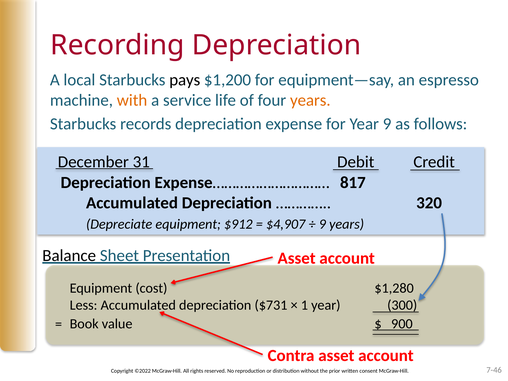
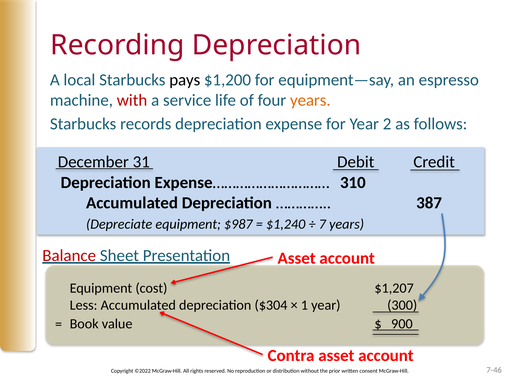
with colour: orange -> red (132, 100)
Year 9: 9 -> 2 (387, 124)
817: 817 -> 310 (353, 183)
320: 320 -> 387 (429, 203)
$912: $912 -> $987 (238, 224)
$4,907: $4,907 -> $1,240 (286, 224)
9: 9 -> 7 (322, 224)
Balance colour: black -> red (69, 255)
$1,280: $1,280 -> $1,207 (394, 288)
$731: $731 -> $304 (271, 305)
